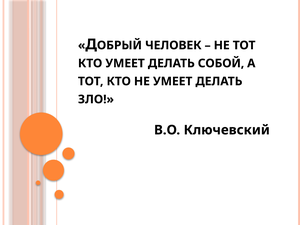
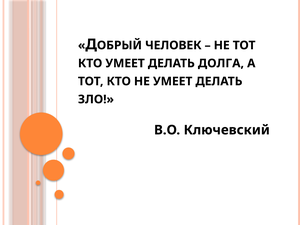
СОБОЙ: СОБОЙ -> ДОЛГА (221, 63)
